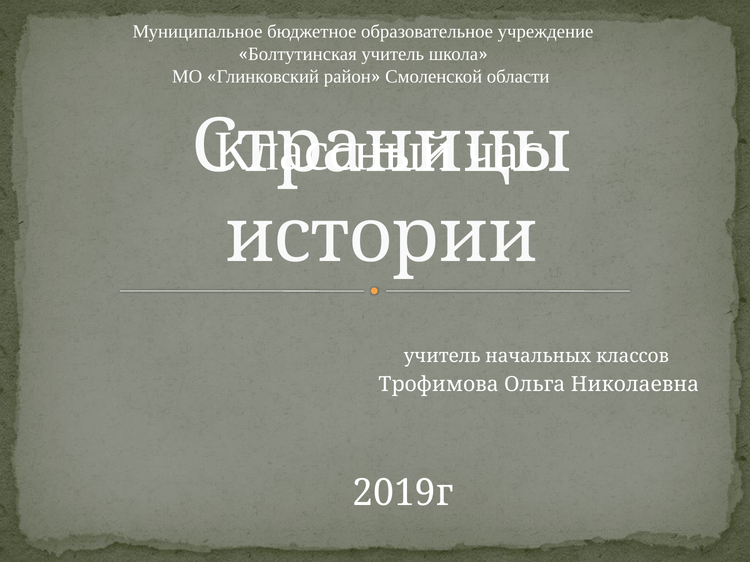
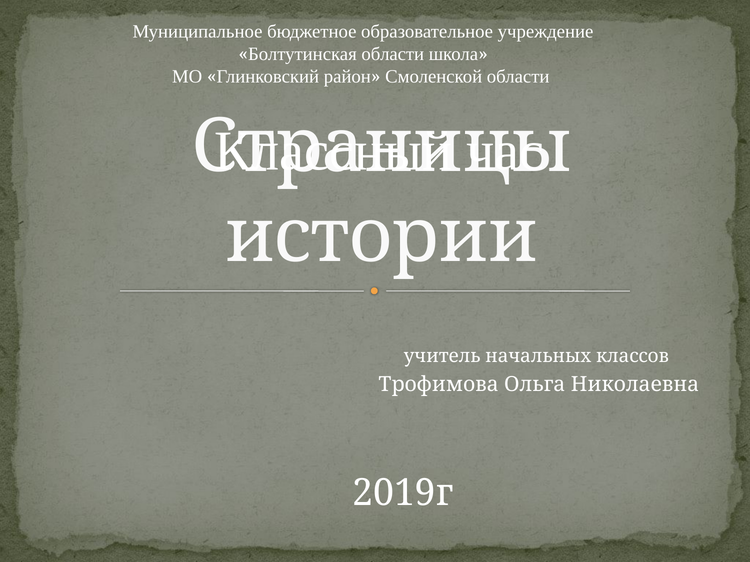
Болтутинская учитель: учитель -> области (393, 54)
